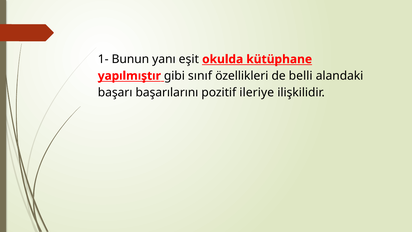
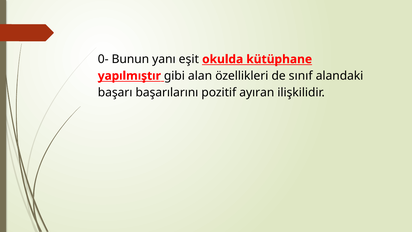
1-: 1- -> 0- (103, 59)
sınıf: sınıf -> alan (200, 76)
belli: belli -> sınıf (301, 76)
ileriye: ileriye -> ayıran (257, 92)
